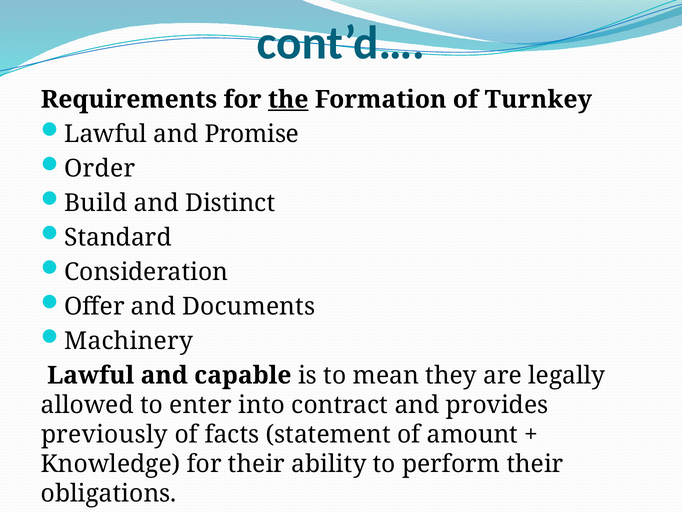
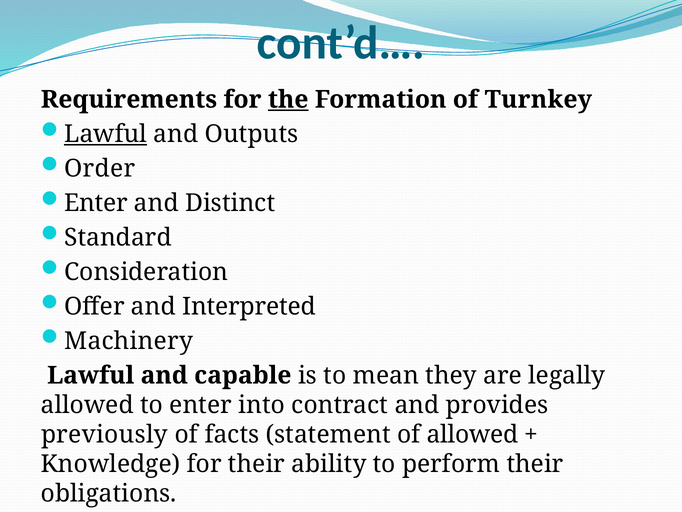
Lawful underline: none -> present (106, 134)
Promise: Promise -> Outputs (252, 134)
Build: Build -> Enter (96, 203)
Documents: Documents -> Interpreted (249, 306)
of amount: amount -> allowed (473, 434)
